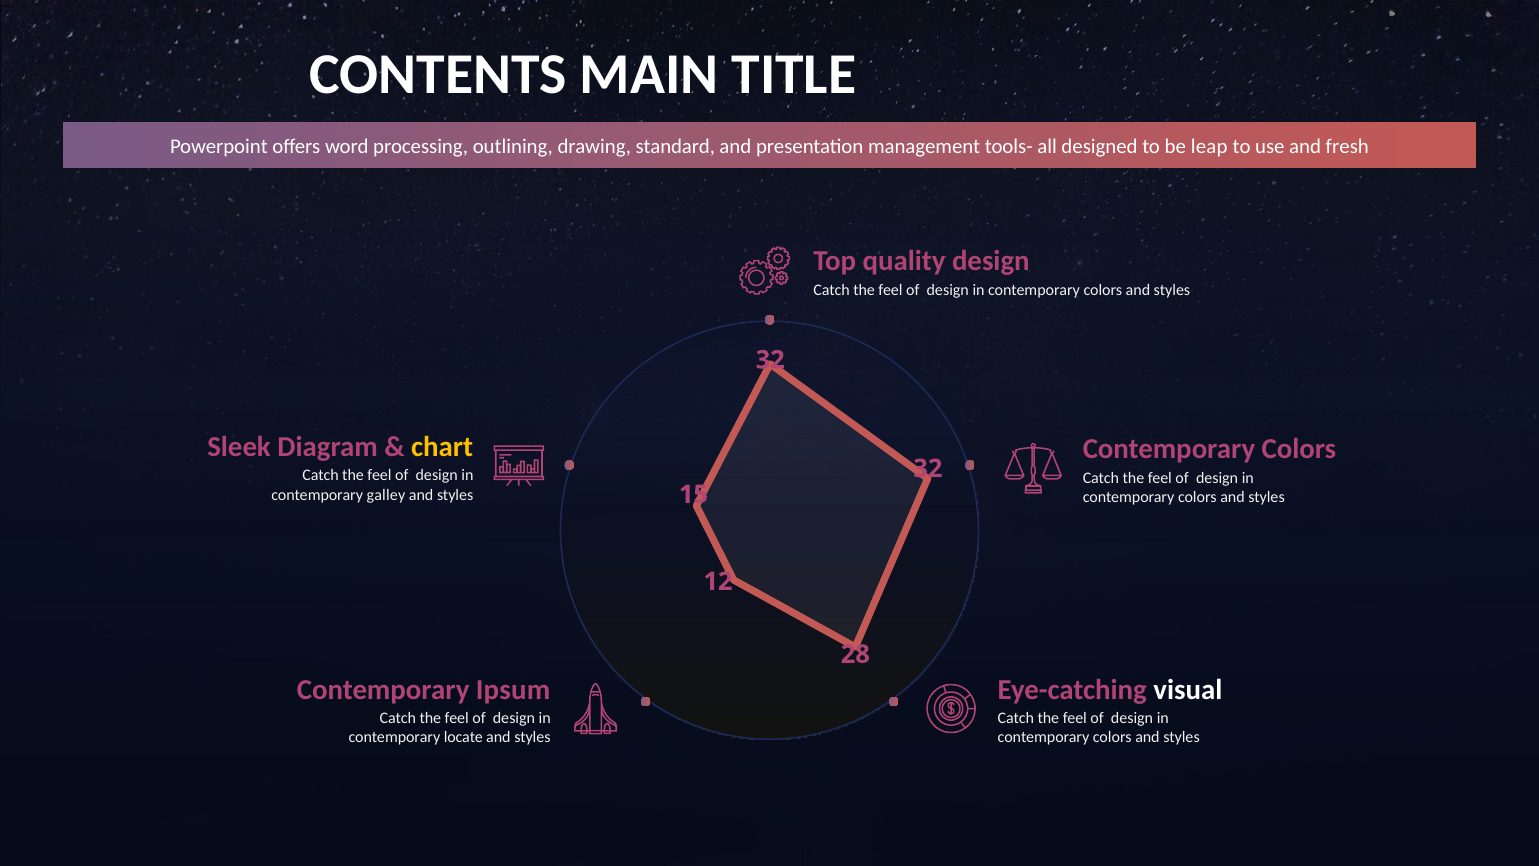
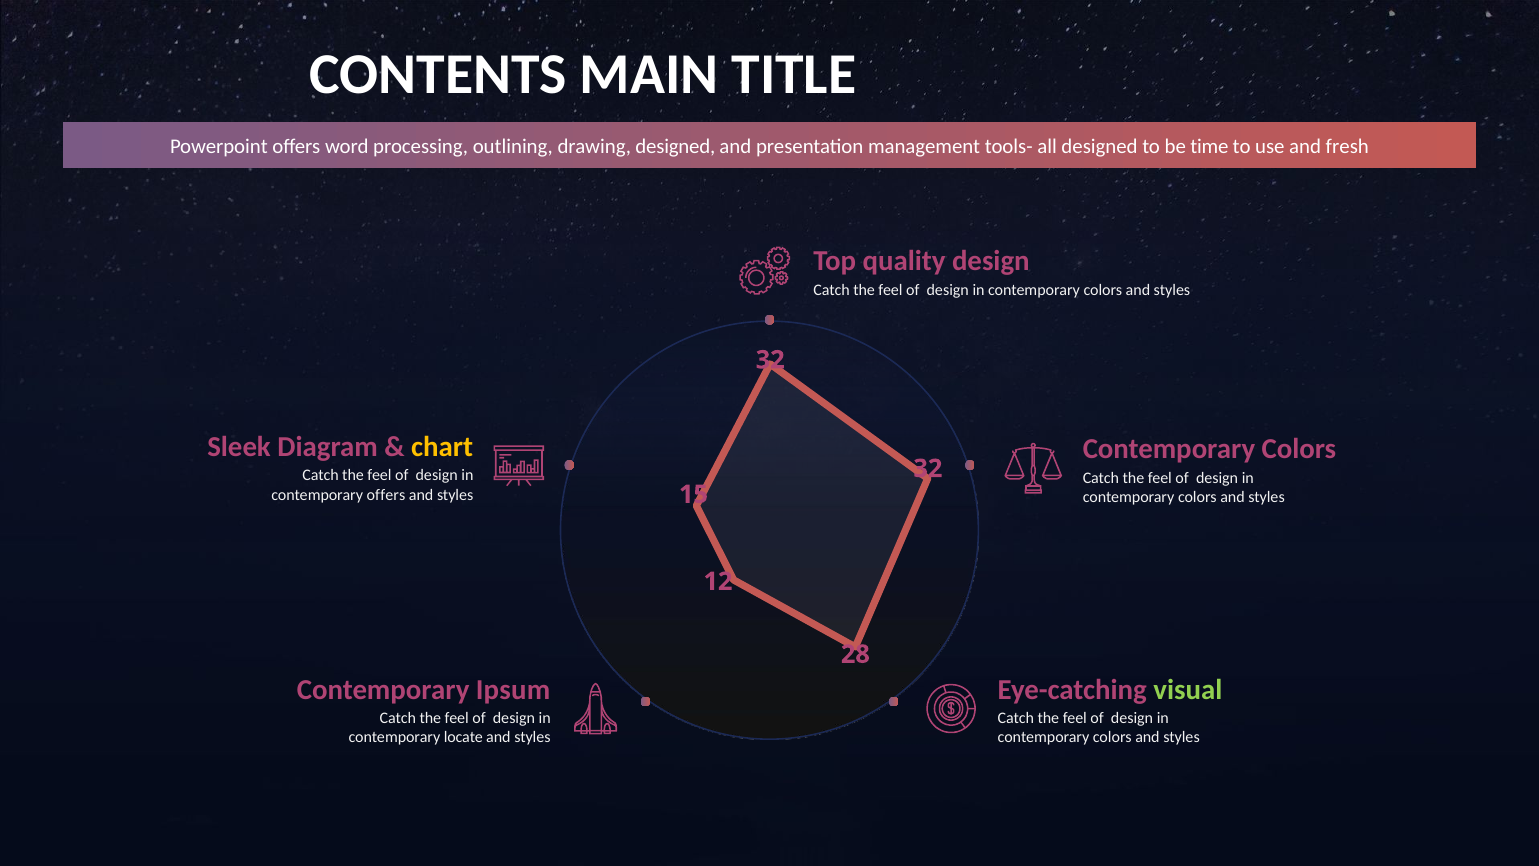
drawing standard: standard -> designed (675, 146)
leap: leap -> time (1209, 146)
contemporary galley: galley -> offers (386, 495)
visual colour: white -> light green (1188, 689)
